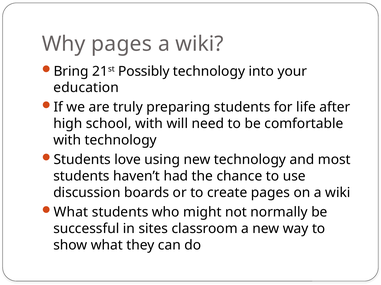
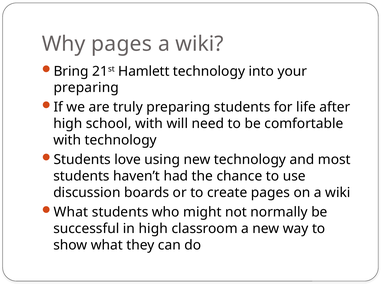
Possibly: Possibly -> Hamlett (144, 71)
education: education -> preparing (86, 88)
in sites: sites -> high (153, 229)
